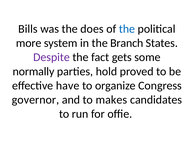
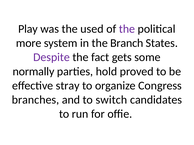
Bills: Bills -> Play (28, 29)
does: does -> used (92, 29)
the colour: blue -> purple (127, 29)
have: have -> stray (68, 86)
governor: governor -> branches (35, 100)
makes: makes -> switch (111, 100)
